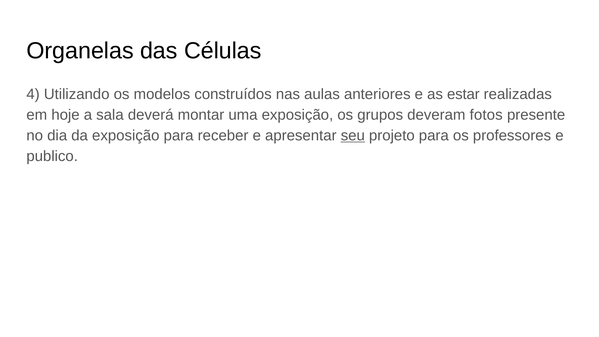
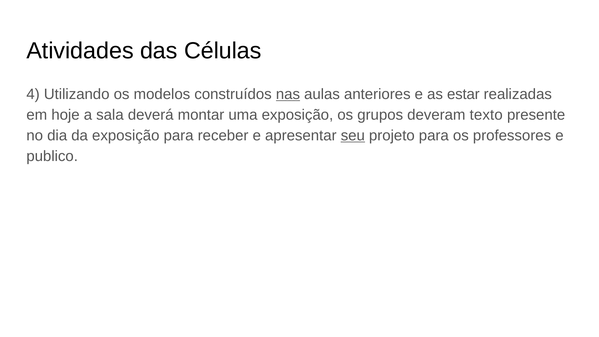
Organelas: Organelas -> Atividades (80, 51)
nas underline: none -> present (288, 94)
fotos: fotos -> texto (486, 115)
